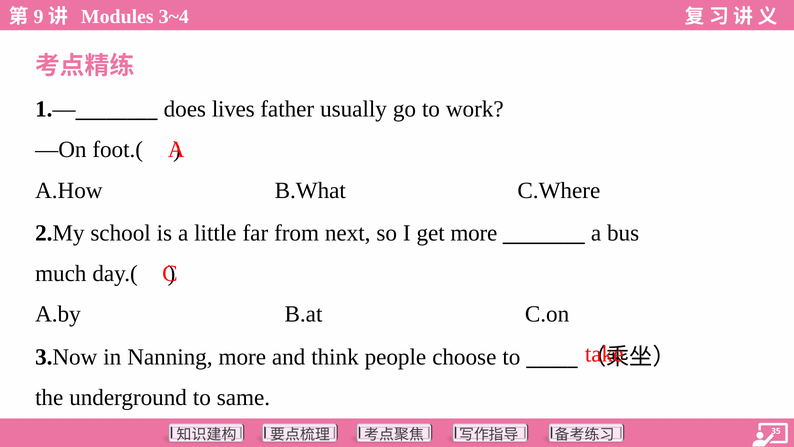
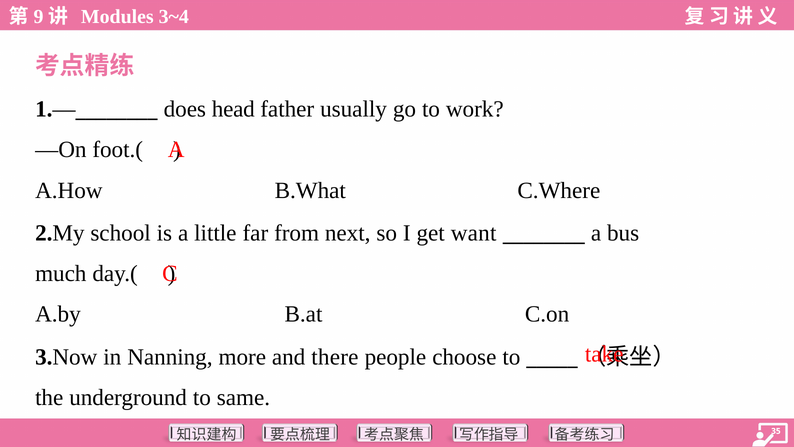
lives: lives -> head (233, 109)
get more: more -> want (474, 233)
think: think -> there (335, 357)
